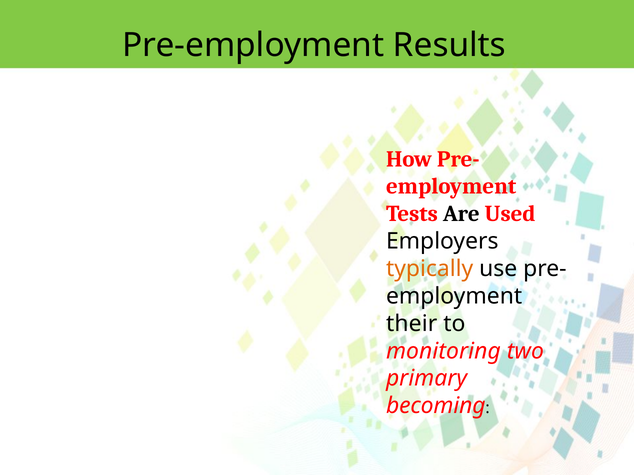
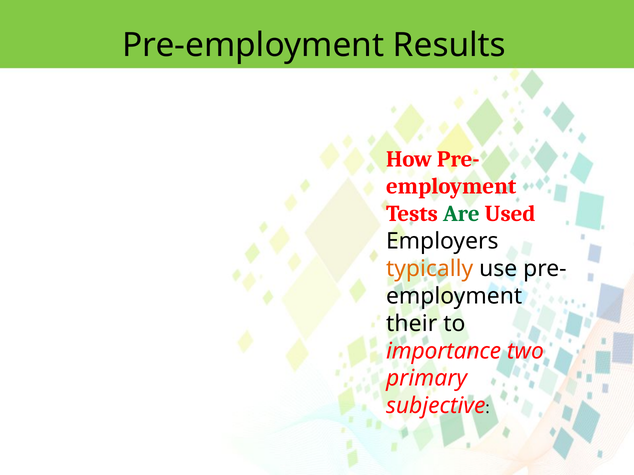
Are colour: black -> green (461, 214)
monitoring: monitoring -> importance (444, 351)
becoming: becoming -> subjective (436, 406)
